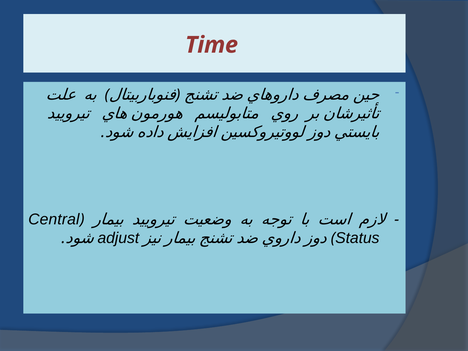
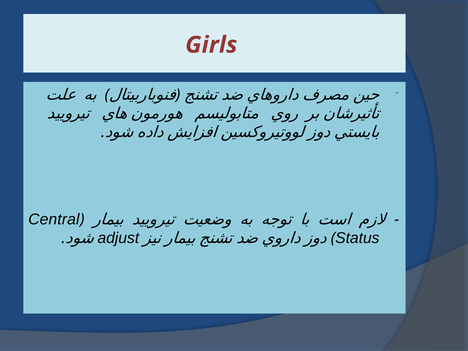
Time: Time -> Girls (211, 45)
